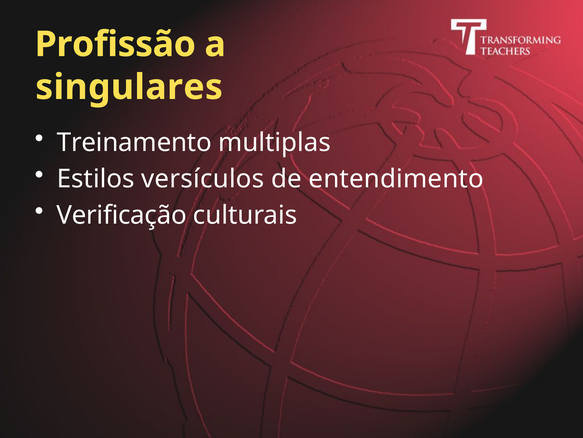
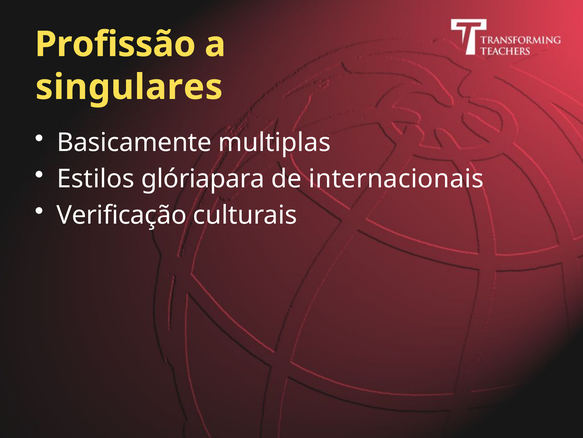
Treinamento: Treinamento -> Basicamente (134, 142)
versículos: versículos -> glóriapara (203, 179)
entendimento: entendimento -> internacionais (396, 179)
